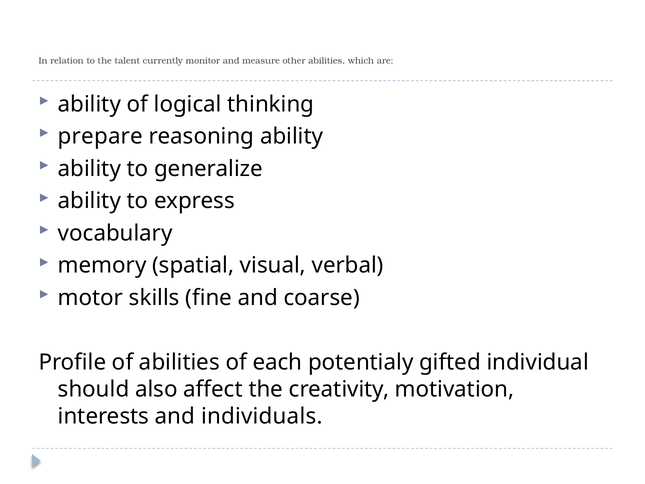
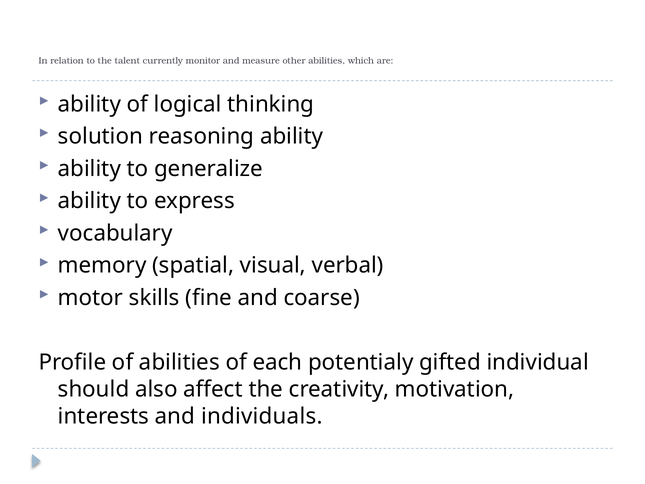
prepare: prepare -> solution (101, 136)
